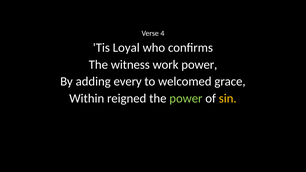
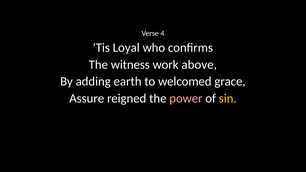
work power: power -> above (199, 65)
every: every -> earth (128, 82)
Within: Within -> Assure (87, 99)
power colour: light green -> pink (186, 99)
